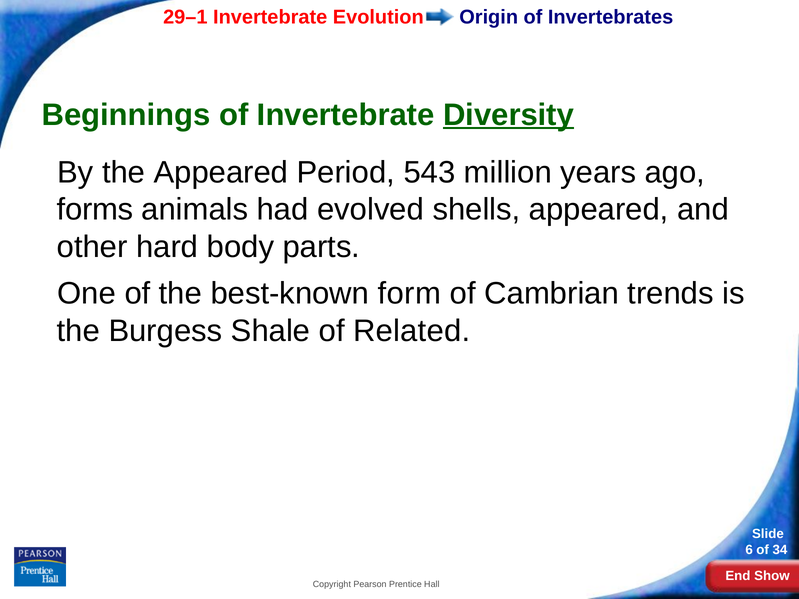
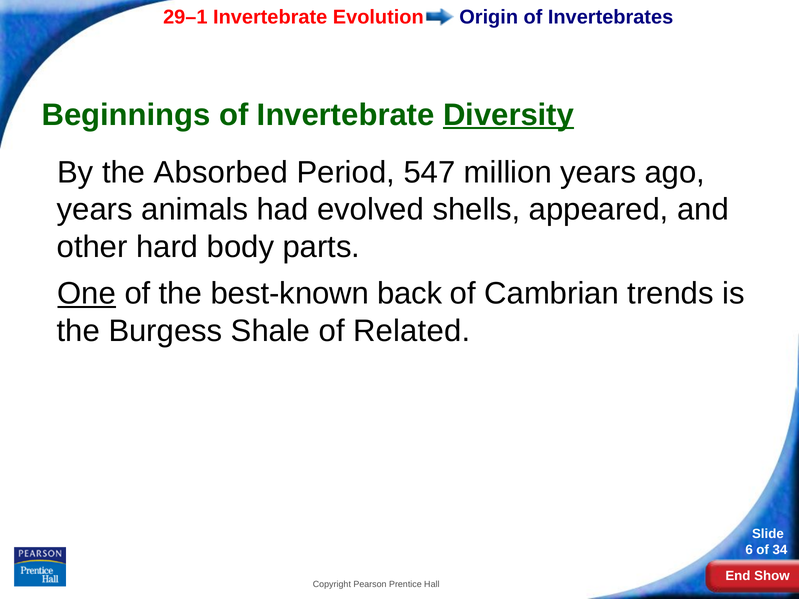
the Appeared: Appeared -> Absorbed (221, 172)
543: 543 -> 547 (429, 172)
forms: forms -> years (95, 210)
One underline: none -> present (87, 294)
form: form -> back (410, 294)
